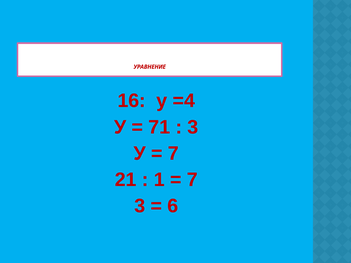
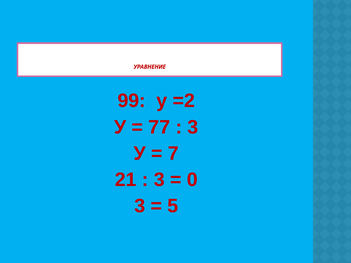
16: 16 -> 99 (132, 101)
=4: =4 -> =2 (184, 101)
71: 71 -> 77 (159, 127)
1: 1 -> 3 (159, 180)
7: 7 -> 0 (192, 180)
6: 6 -> 5 (173, 206)
